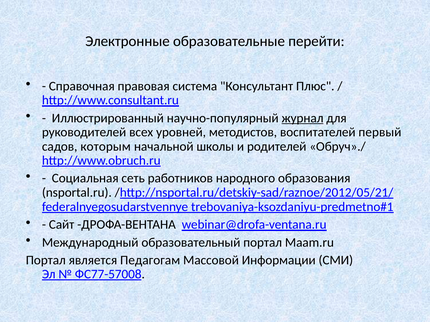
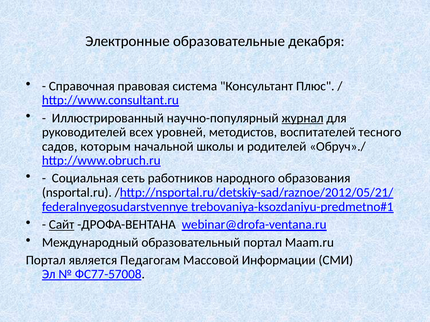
перейти: перейти -> декабря (316, 41)
первый: первый -> тесного (380, 132)
Сайт underline: none -> present (62, 225)
